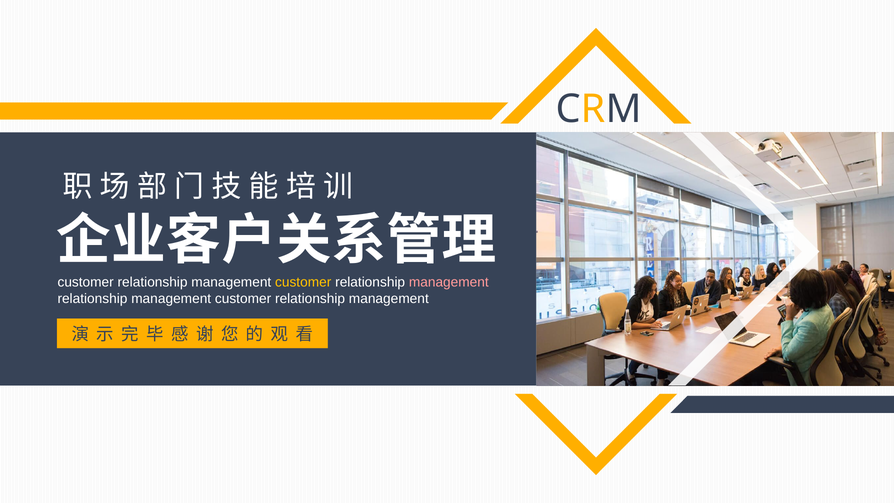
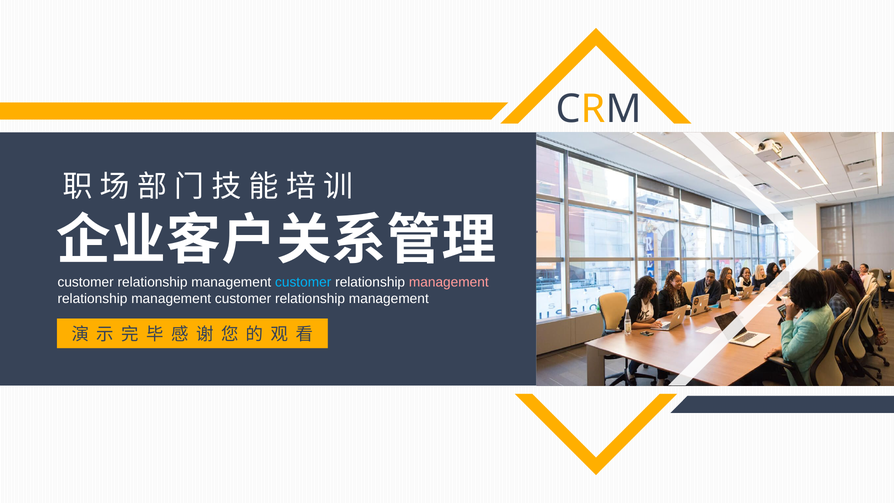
customer colour: yellow -> light blue (303, 282)
